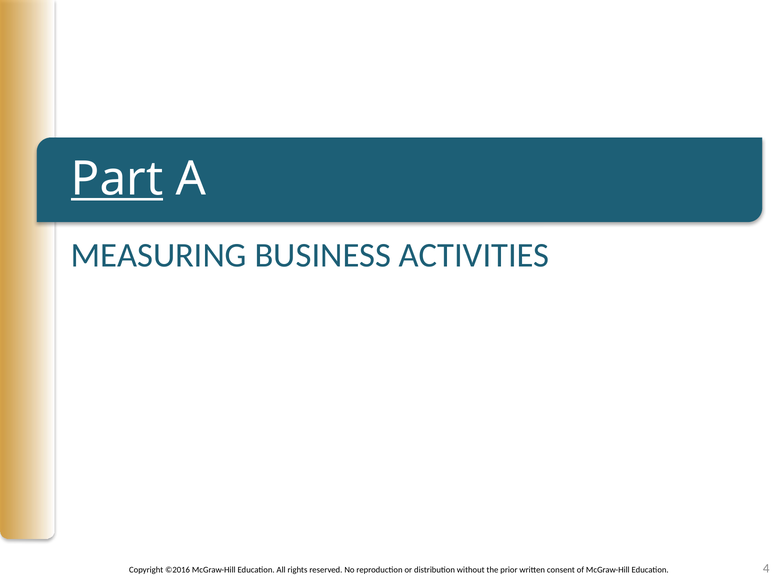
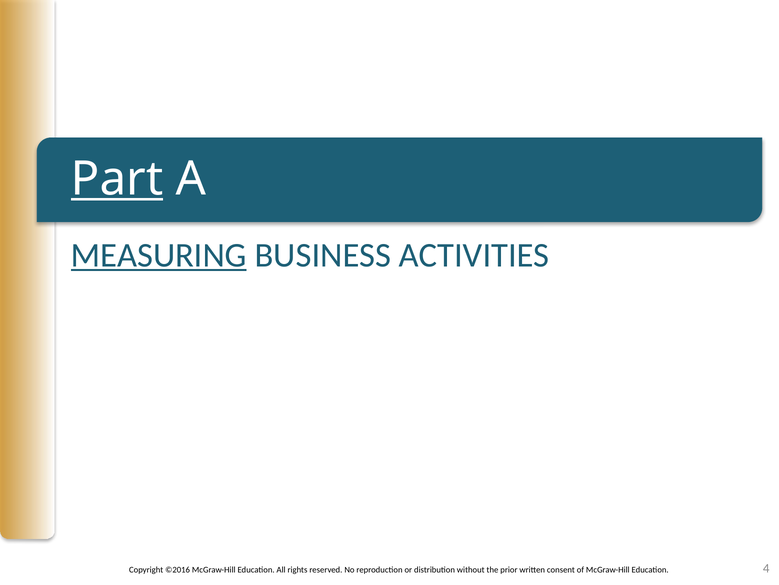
MEASURING underline: none -> present (159, 255)
